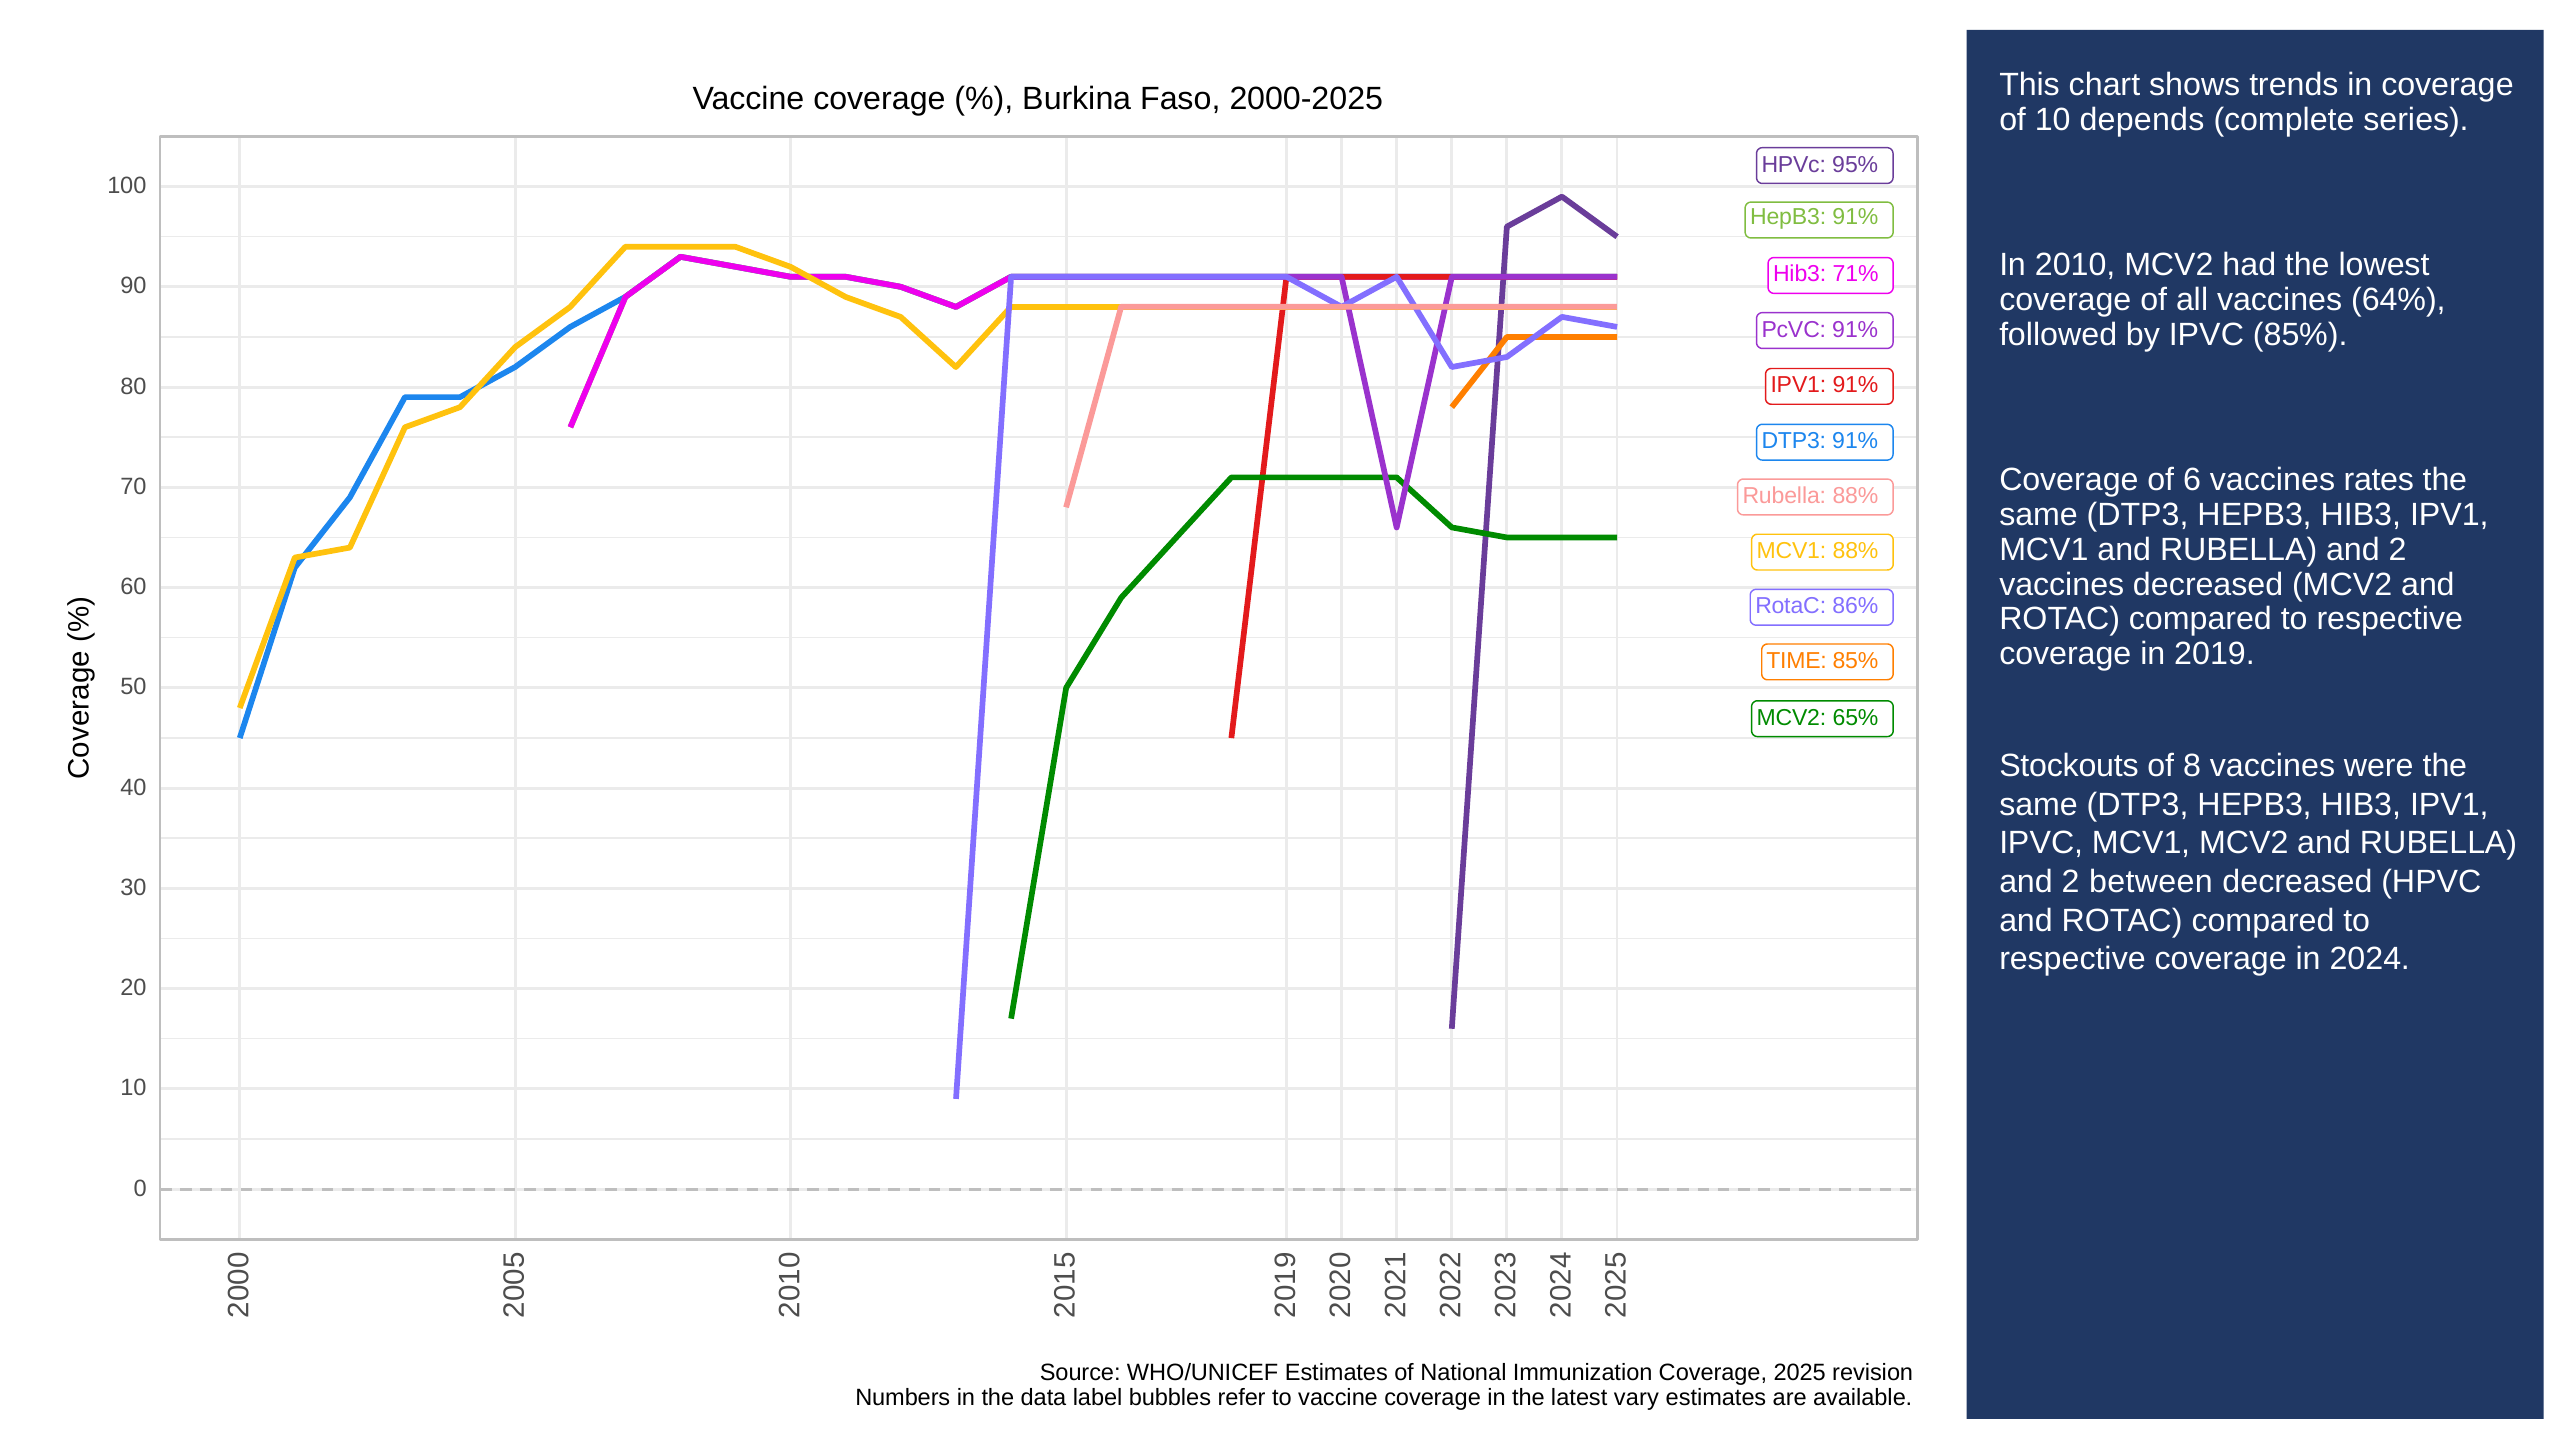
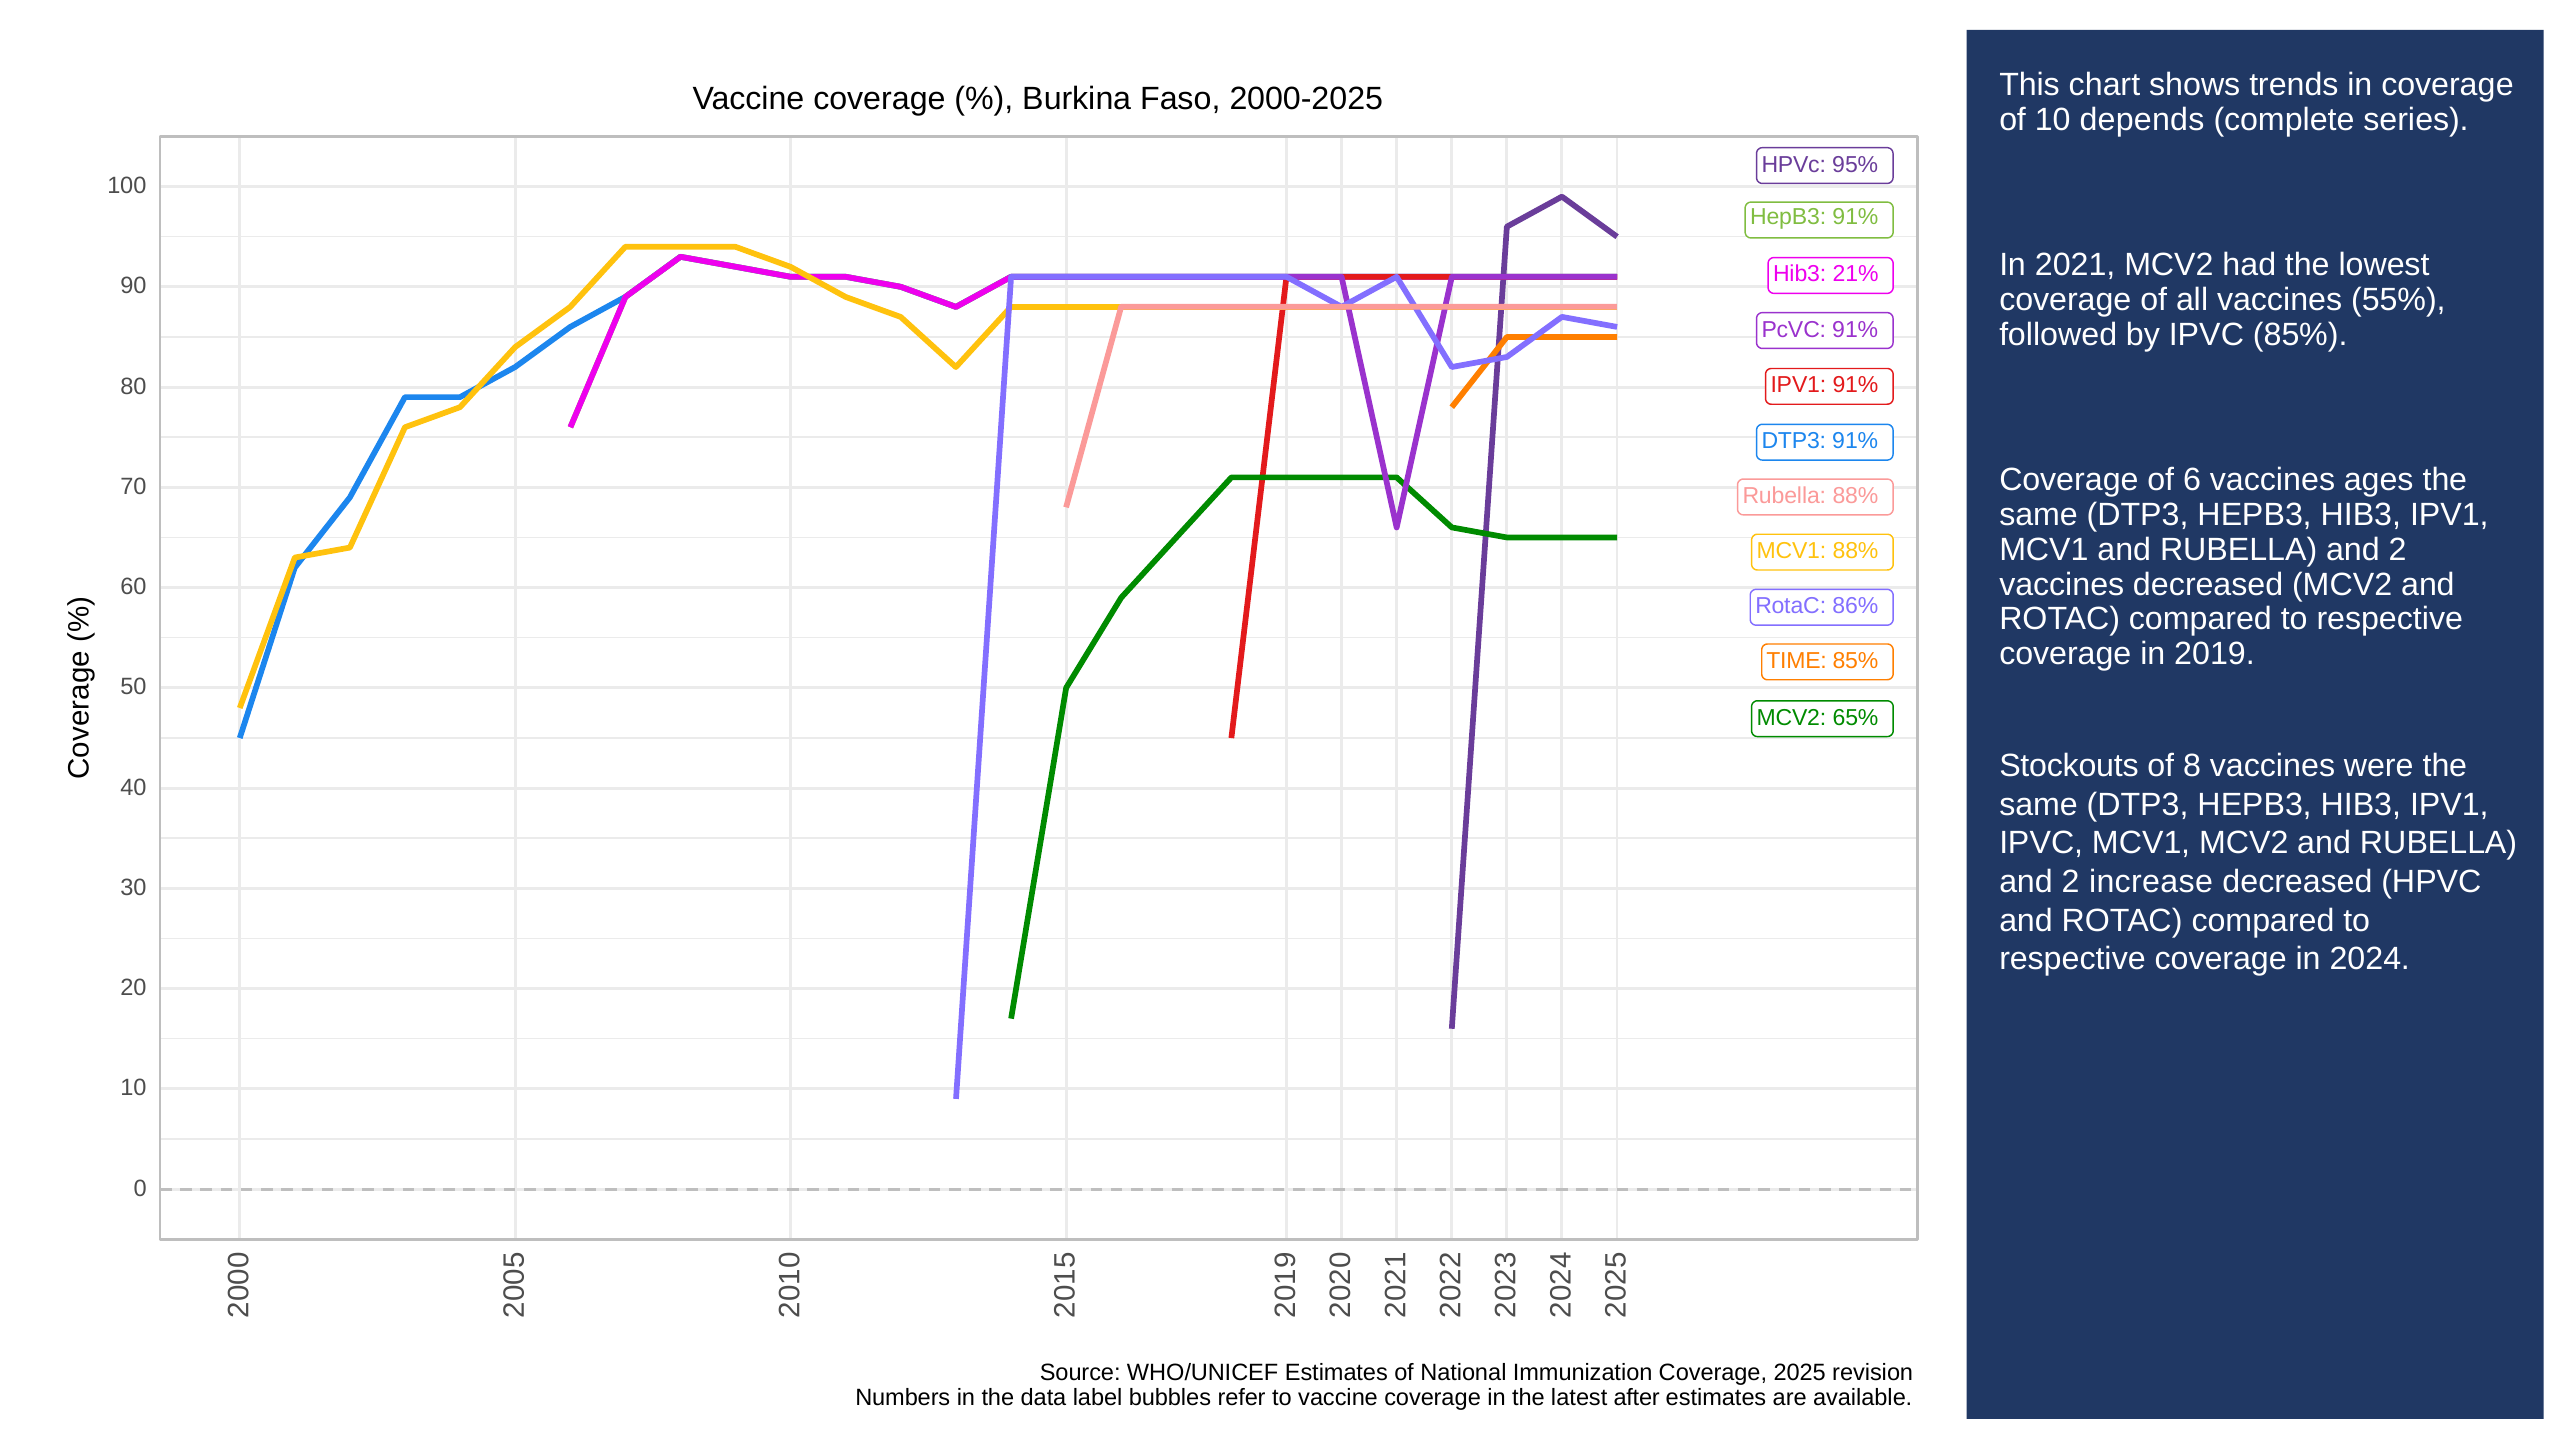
2010: 2010 -> 2021 (2075, 265)
71%: 71% -> 21% (1856, 274)
64%: 64% -> 55% (2398, 300)
rates: rates -> ages (2379, 480)
between: between -> increase (2151, 882)
vary: vary -> after (1637, 1398)
